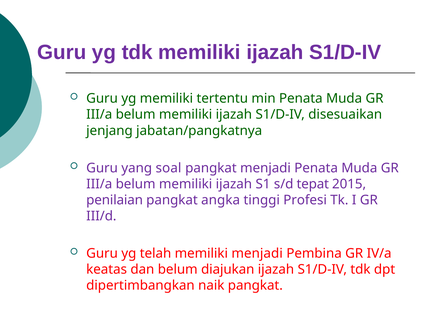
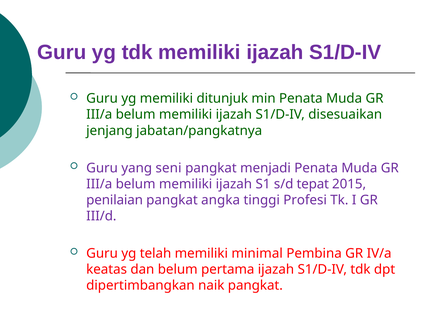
tertentu: tertentu -> ditunjuk (222, 98)
soal: soal -> seni (169, 168)
memiliki menjadi: menjadi -> minimal (257, 253)
diajukan: diajukan -> pertama (228, 269)
